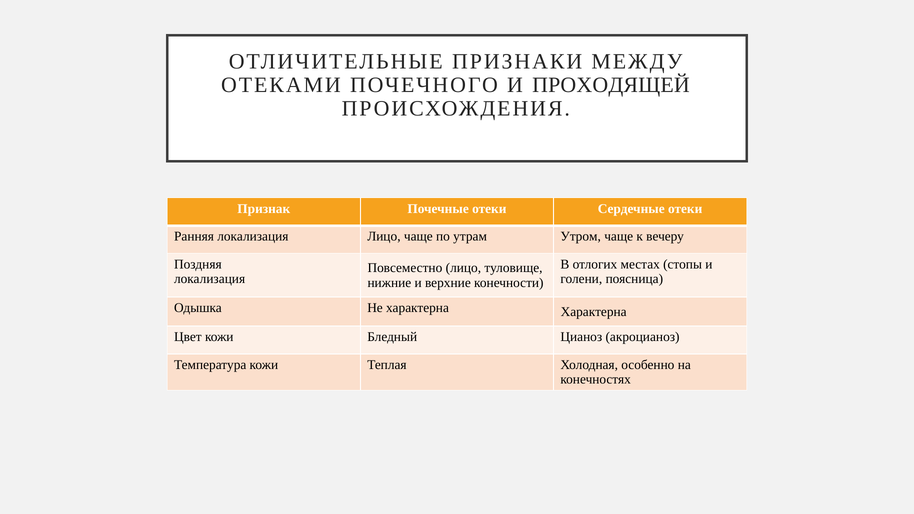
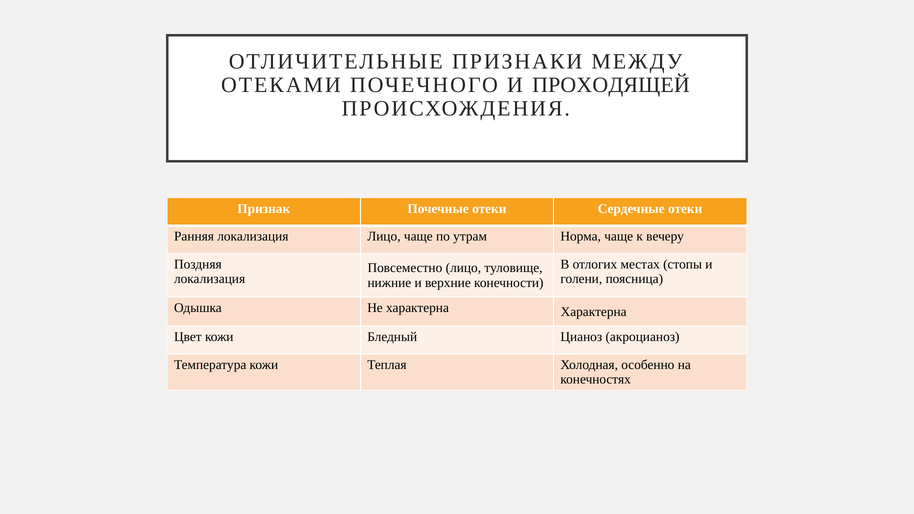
Утром: Утром -> Норма (581, 236)
